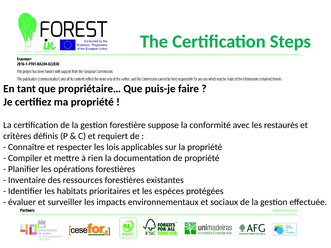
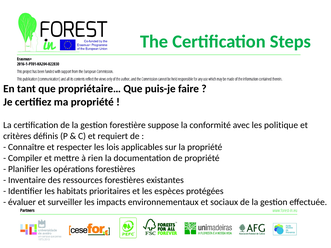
restaurés: restaurés -> politique (281, 125)
